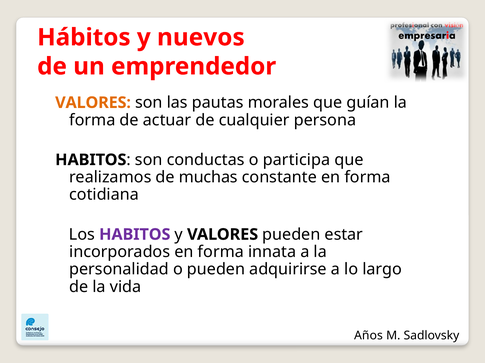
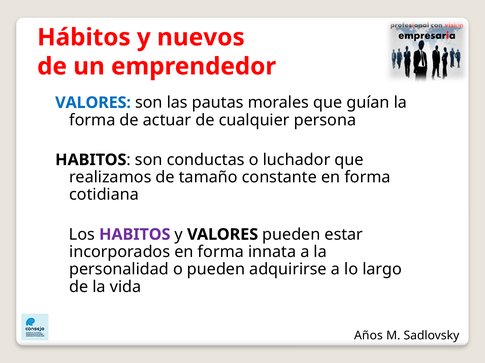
VALORES colour: orange -> blue (93, 103)
participa: participa -> luchador (297, 160)
muchas: muchas -> tamaño (208, 178)
